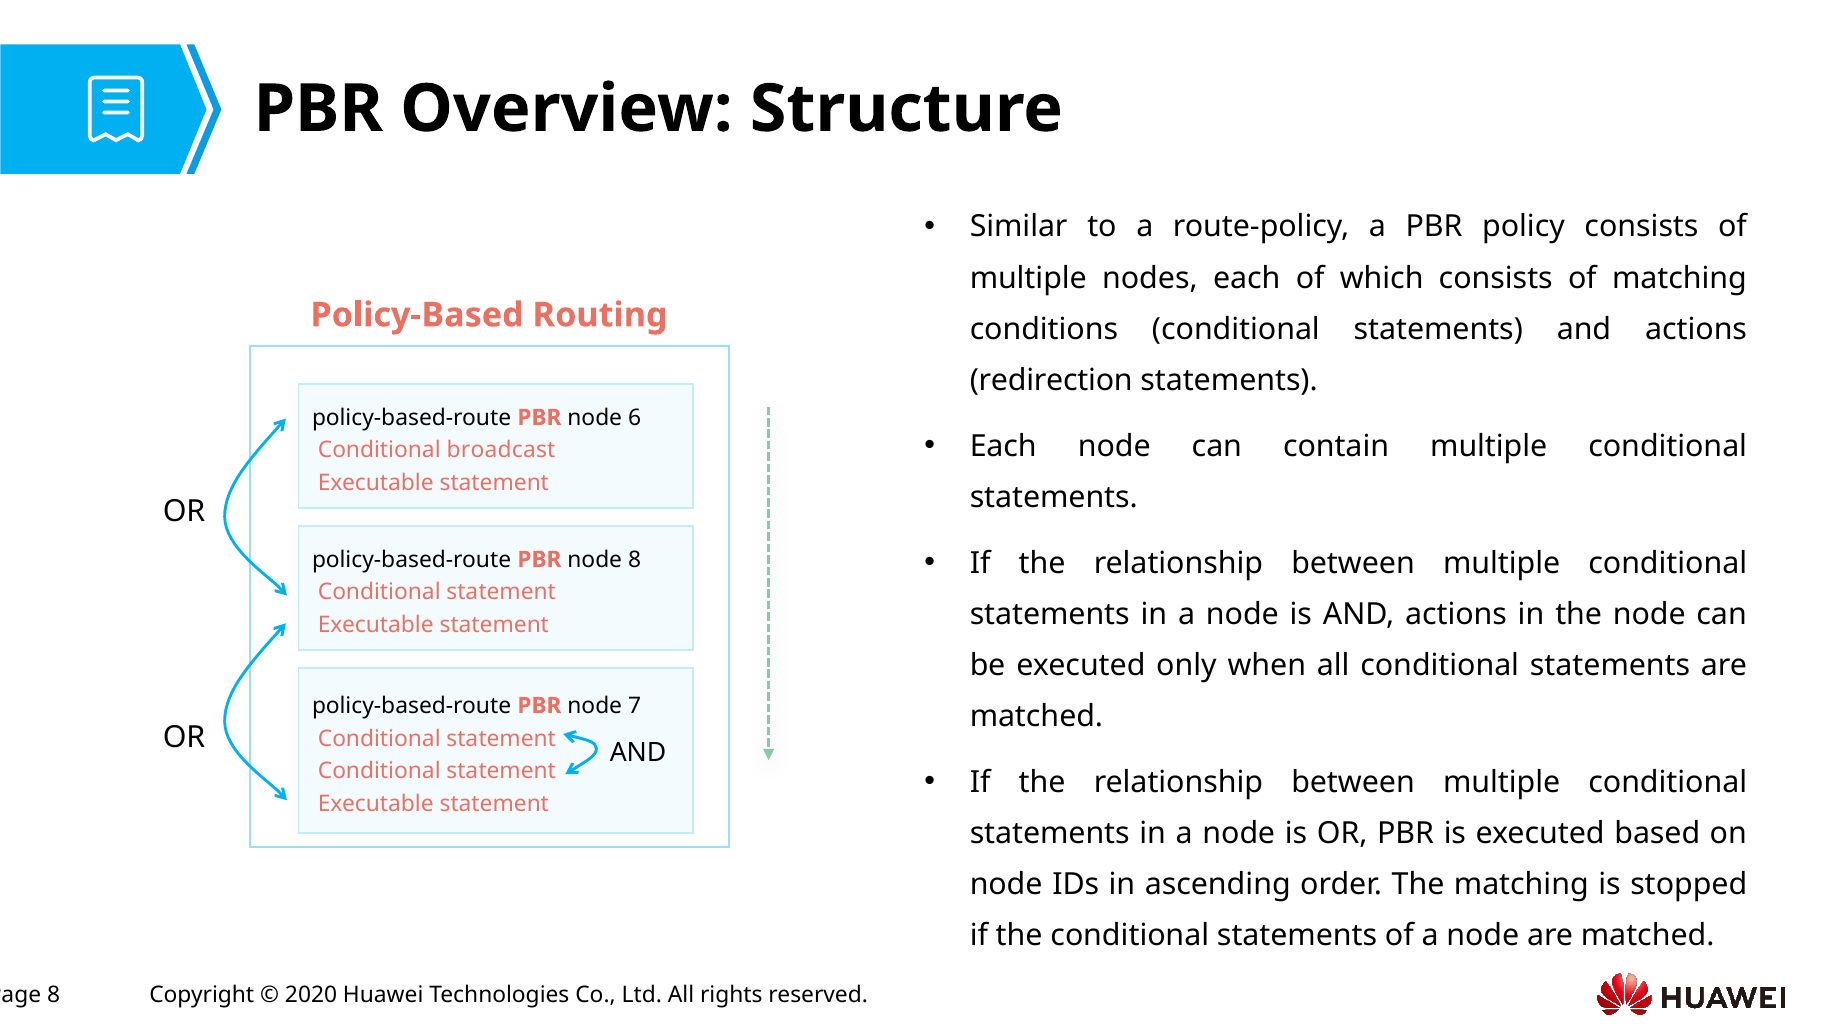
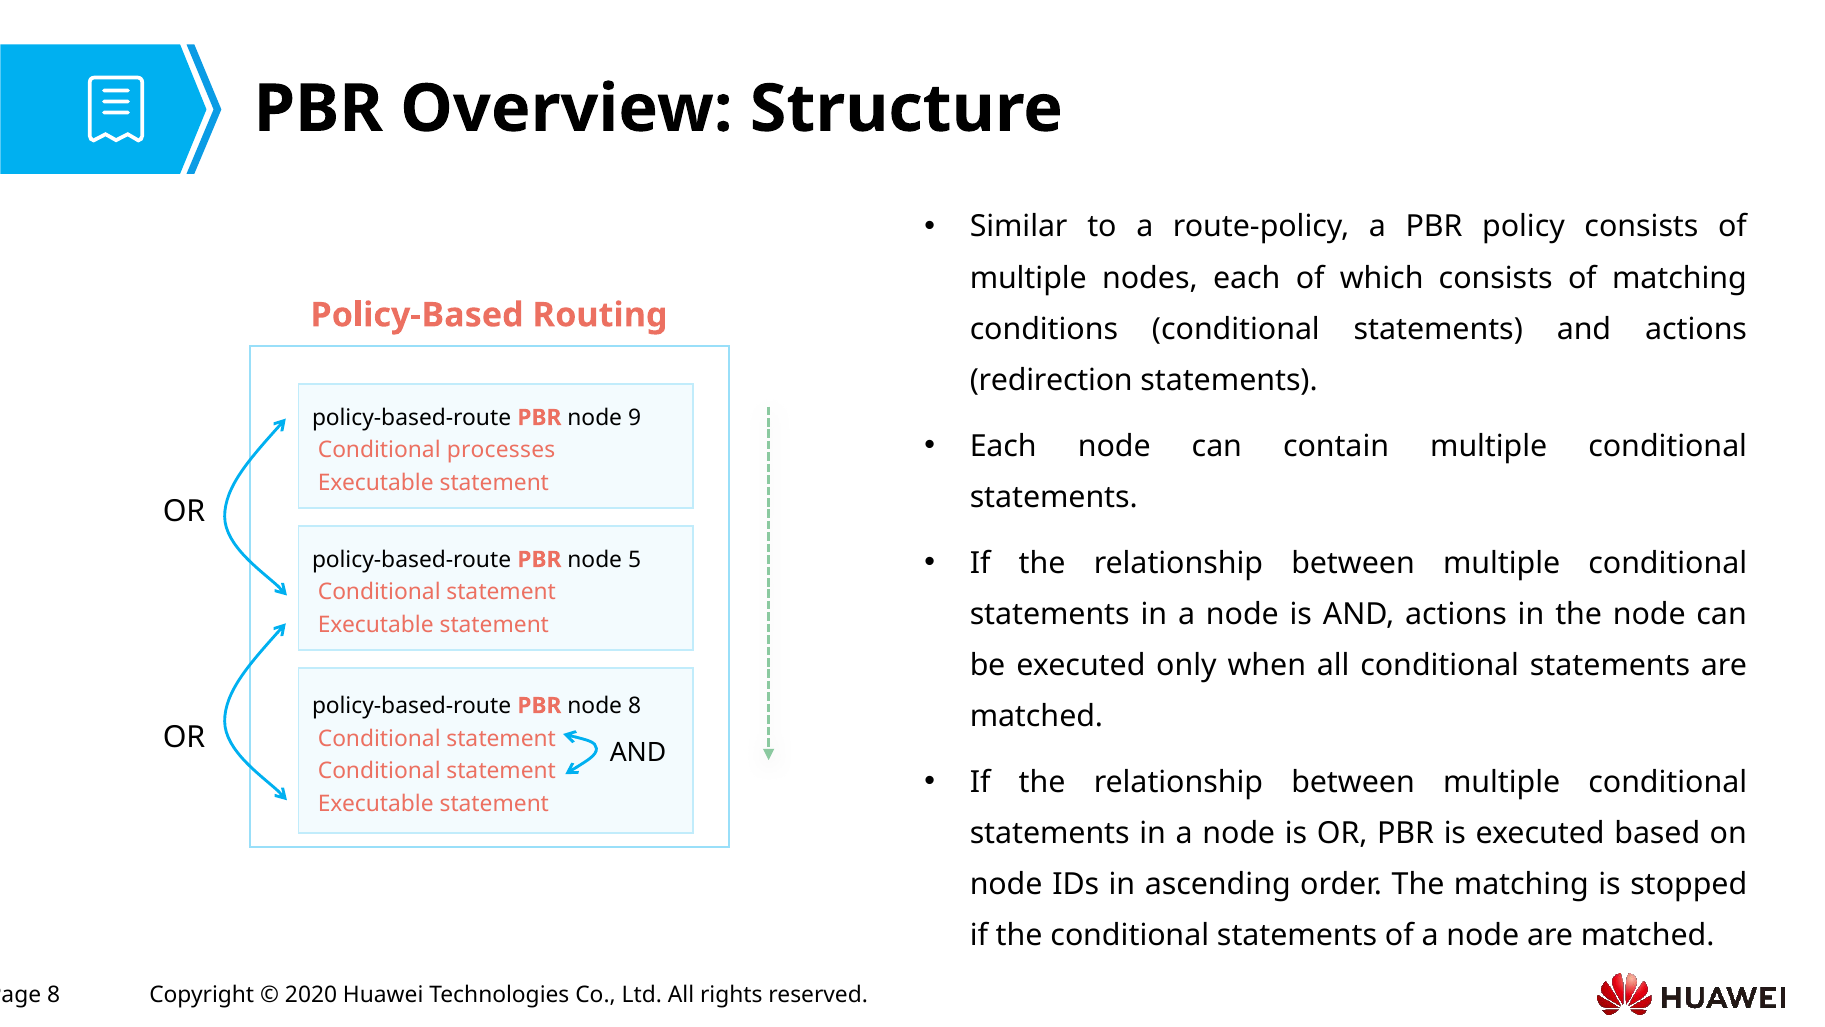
6: 6 -> 9 (635, 417)
broadcast: broadcast -> processes (501, 450)
node 8: 8 -> 5 (635, 559)
node 7: 7 -> 8 (635, 705)
